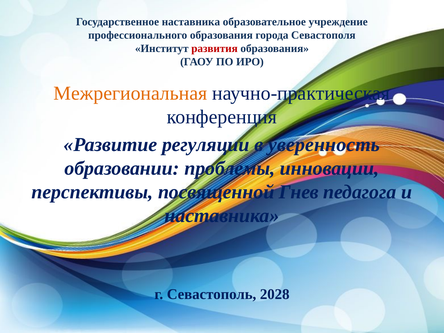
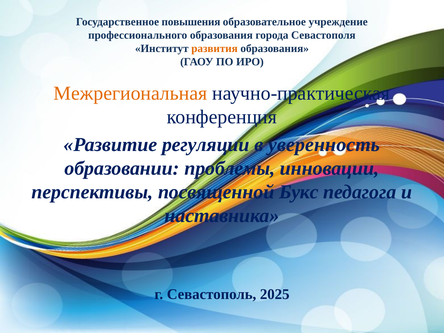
Государственное наставника: наставника -> повышения (191, 22)
развития colour: red -> orange (215, 49)
Гнев: Гнев -> Букс (299, 192)
2028: 2028 -> 2025 (275, 294)
